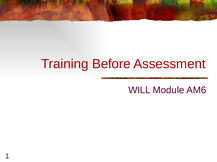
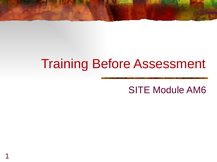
WILL: WILL -> SITE (139, 90)
